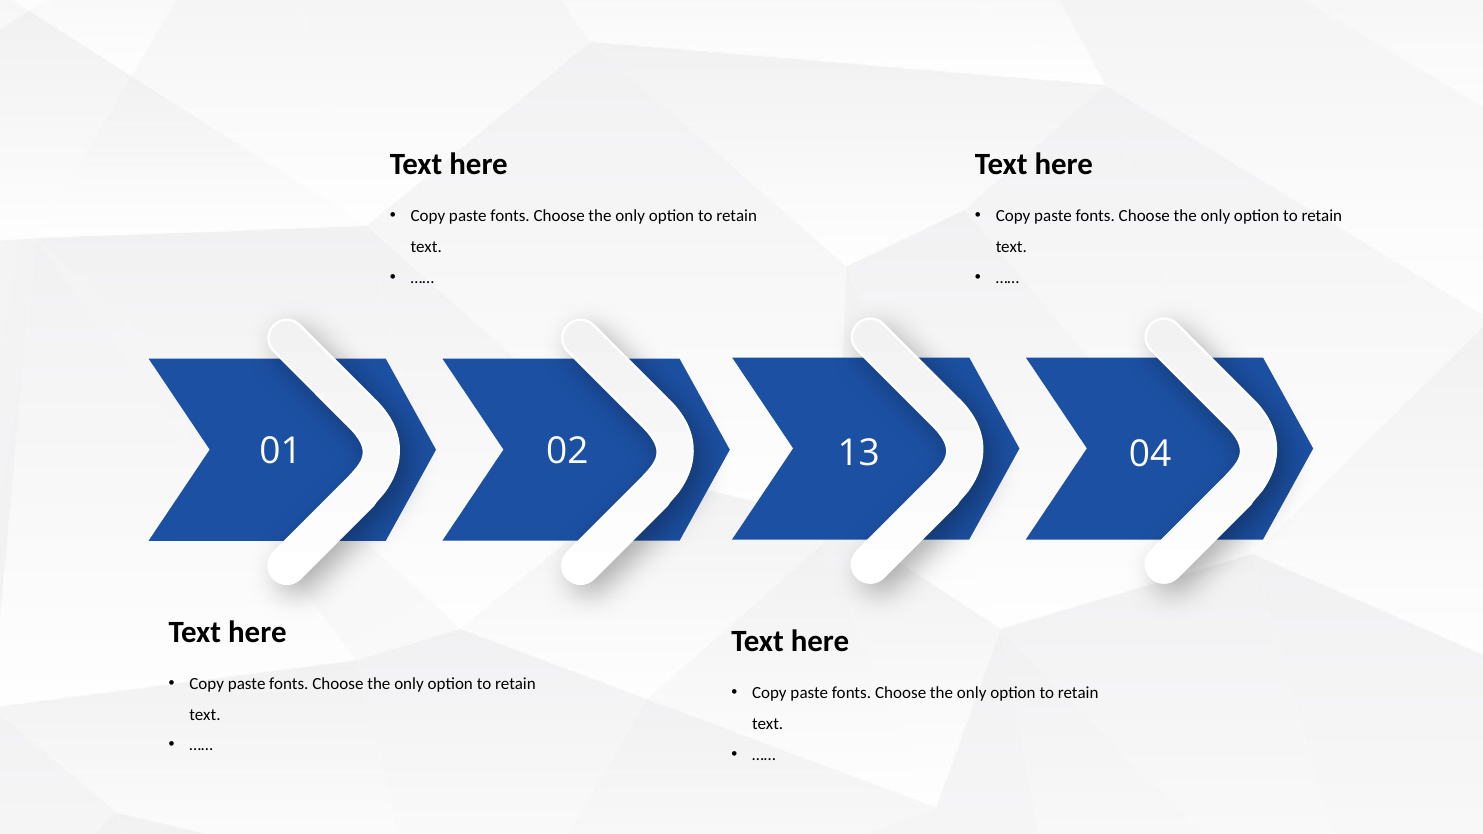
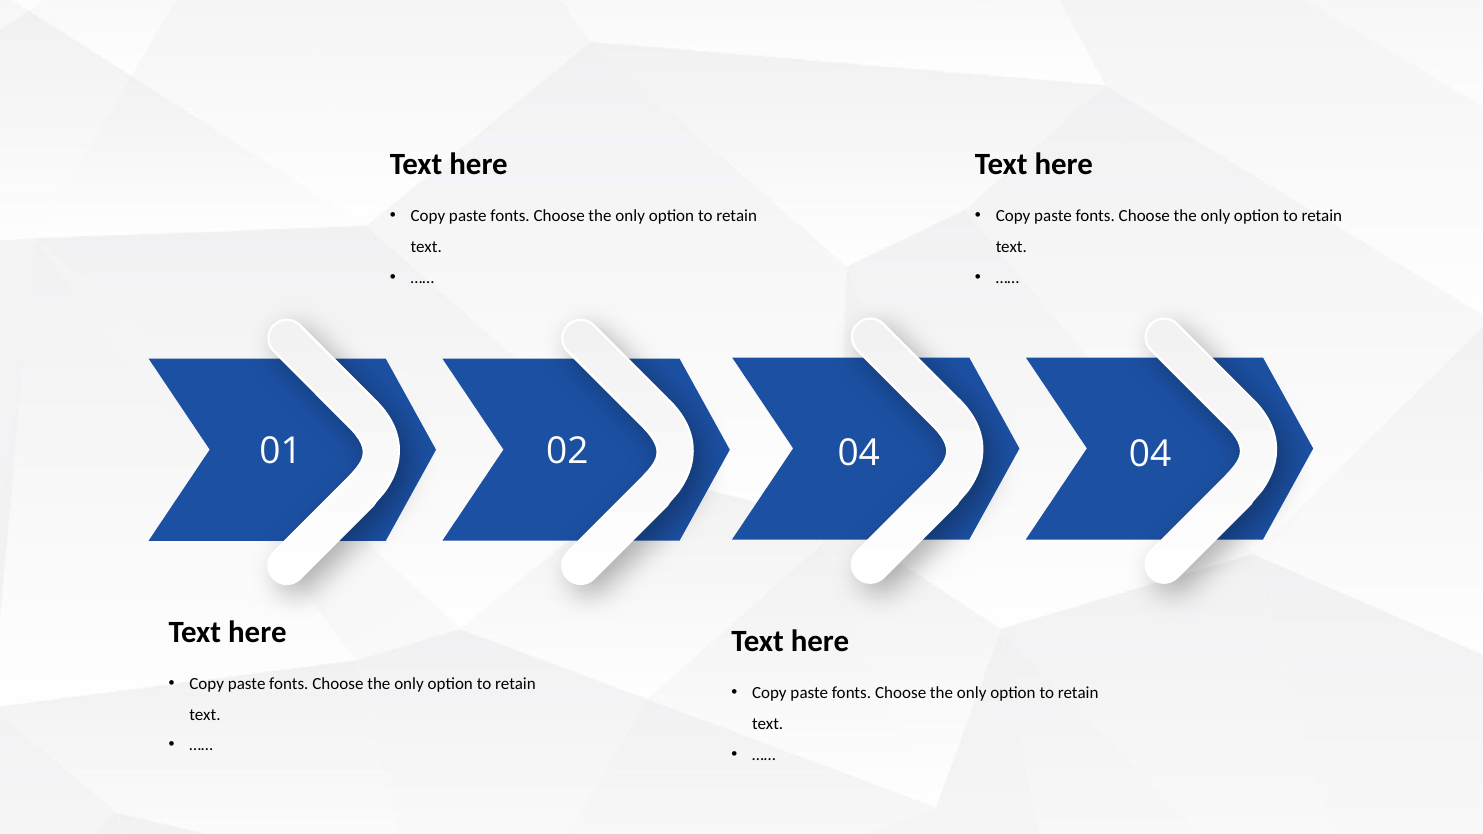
02 13: 13 -> 04 (859, 453)
